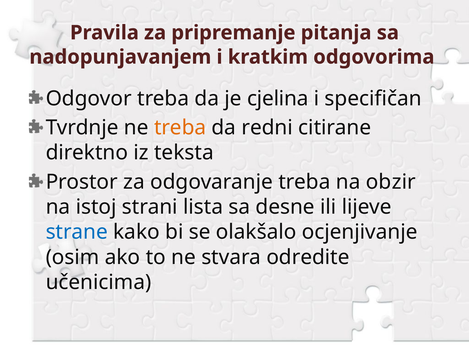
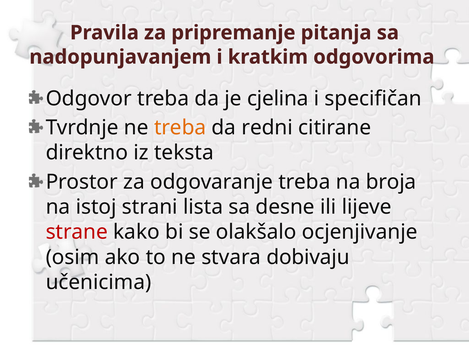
obzir: obzir -> broja (391, 182)
strane colour: blue -> red (77, 232)
odredite: odredite -> dobivaju (308, 257)
